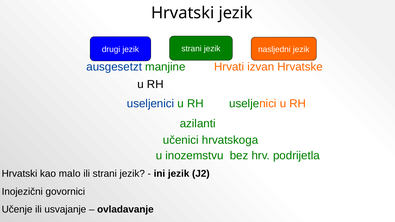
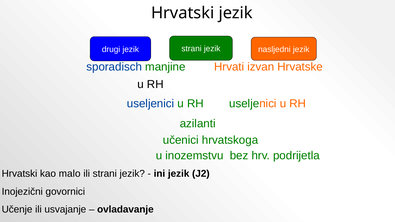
ausgesetzt: ausgesetzt -> sporadisch (114, 67)
